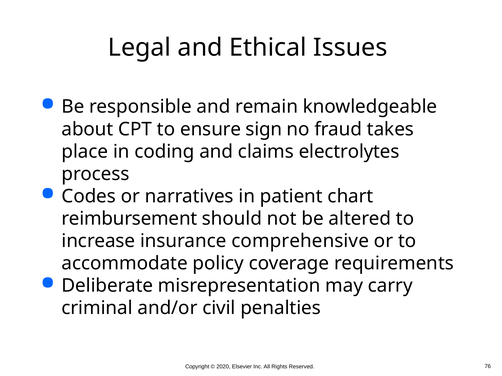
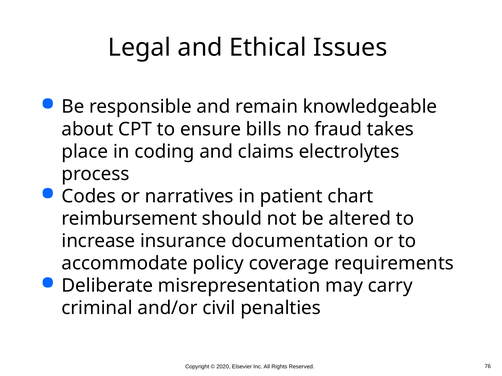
sign: sign -> bills (264, 129)
comprehensive: comprehensive -> documentation (300, 241)
